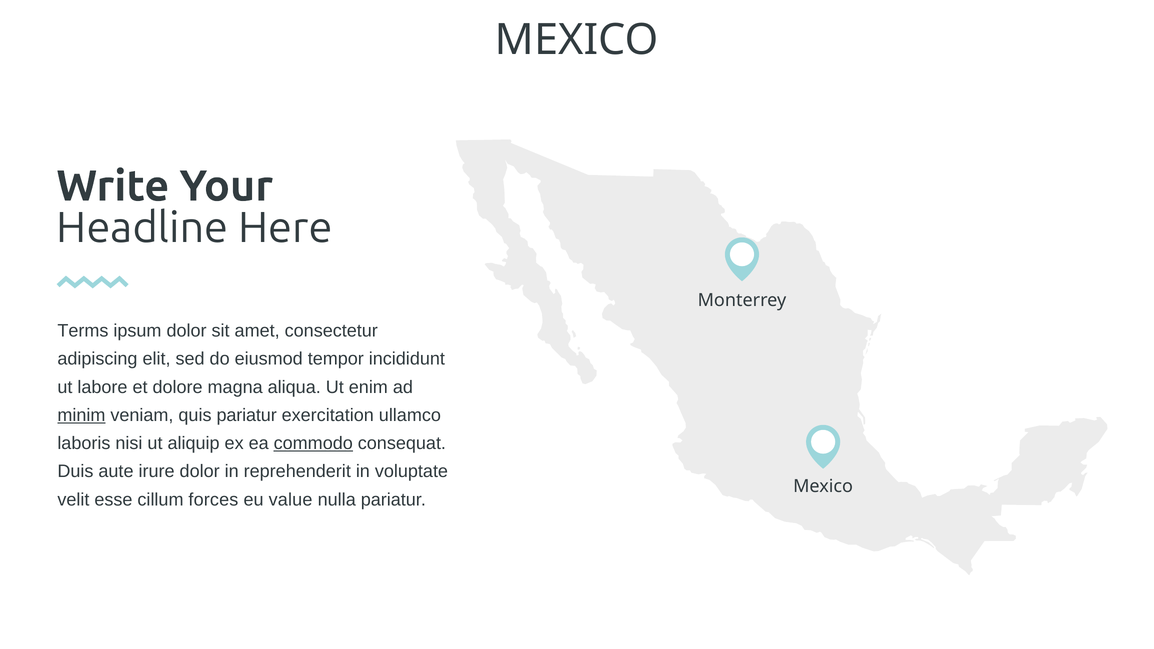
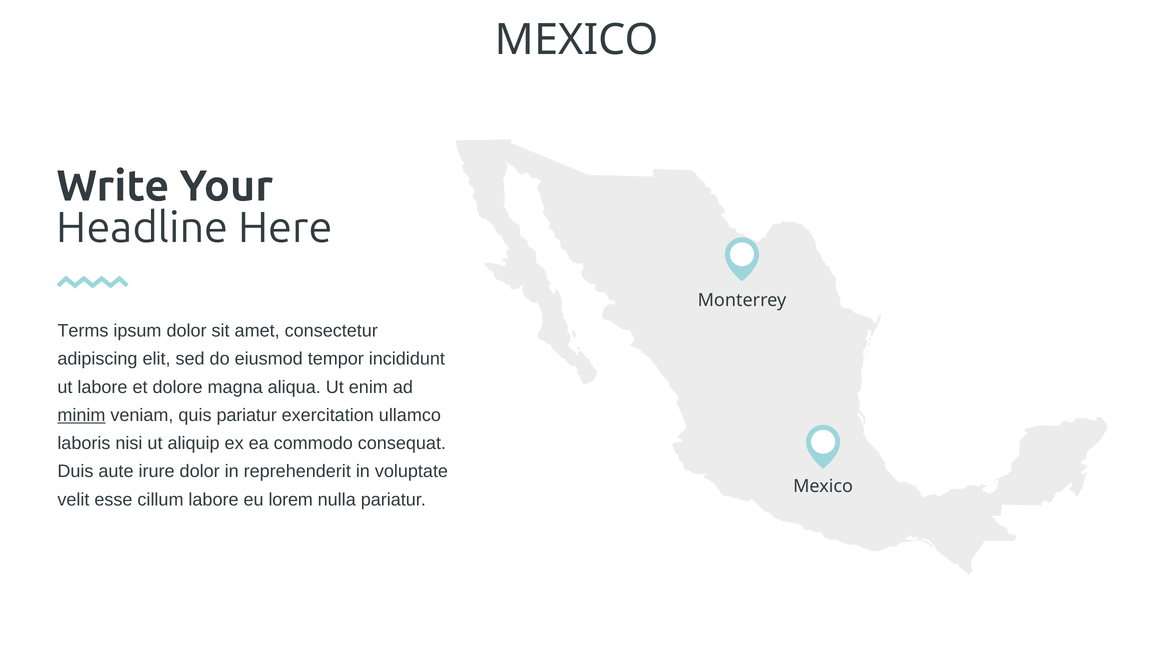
commodo underline: present -> none (313, 443)
cillum forces: forces -> labore (214, 500)
value: value -> lorem (291, 500)
